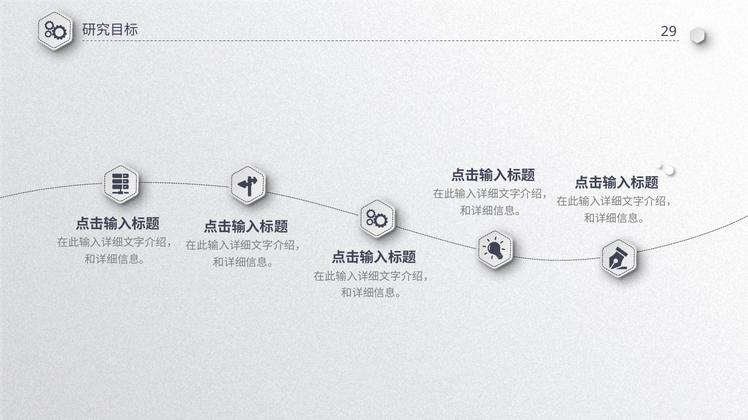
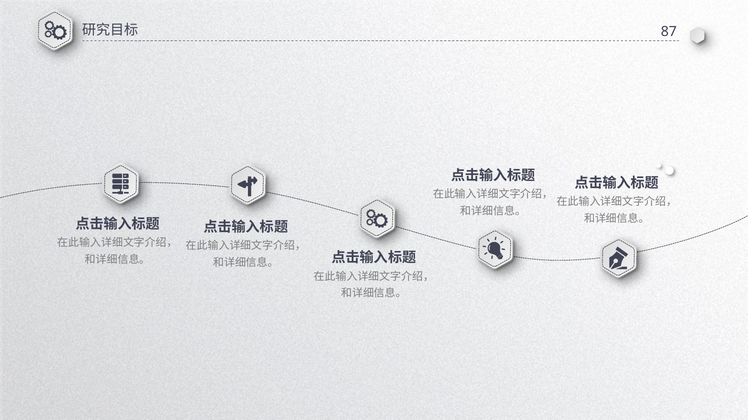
29: 29 -> 87 (669, 32)
